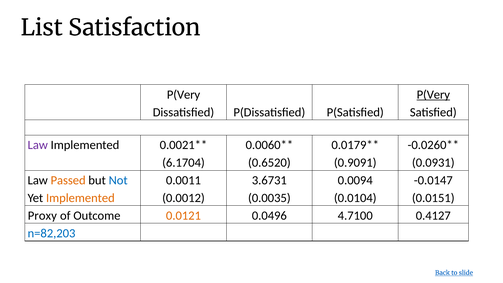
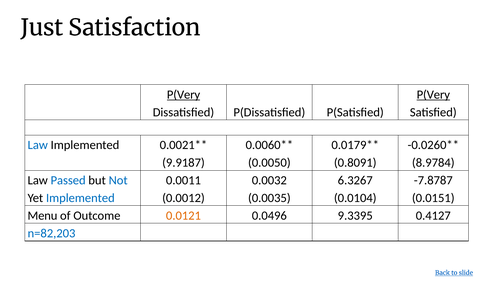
List: List -> Just (42, 28)
P(Very underline: none -> present (184, 95)
Law colour: purple -> blue (38, 145)
6.1704: 6.1704 -> 9.9187 (183, 163)
0.6520: 0.6520 -> 0.0050 (269, 163)
0.9091: 0.9091 -> 0.8091 (355, 163)
0.0931: 0.0931 -> 8.9784 (433, 163)
Passed colour: orange -> blue (68, 180)
3.6731: 3.6731 -> 0.0032 (269, 180)
0.0094: 0.0094 -> 6.3267 (355, 180)
-0.0147: -0.0147 -> -7.8787 (433, 180)
Implemented colour: orange -> blue (80, 198)
Proxy: Proxy -> Menu (42, 216)
4.7100: 4.7100 -> 9.3395 (355, 216)
